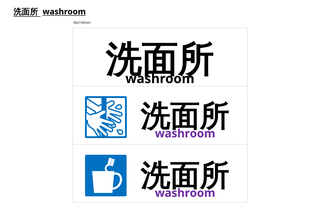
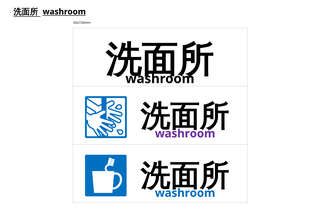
washroom colour: purple -> blue (185, 193)
